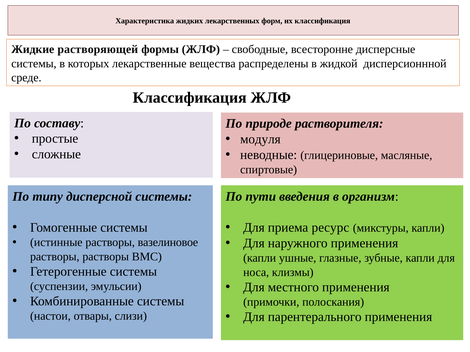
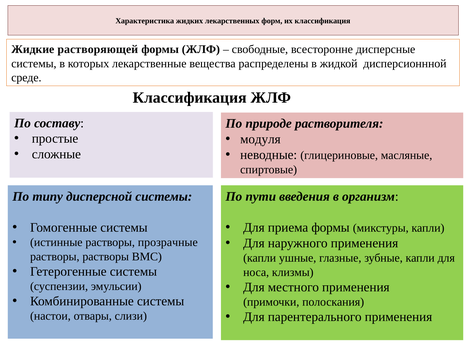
приема ресурс: ресурс -> формы (331, 228)
вазелиновое: вазелиновое -> прозрачные (168, 243)
